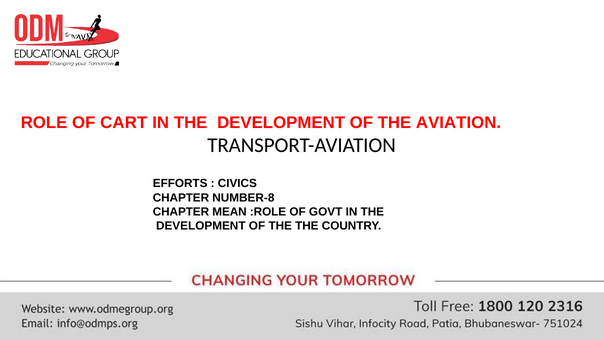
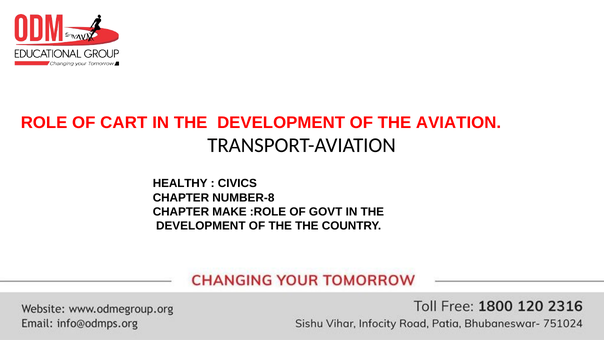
EFFORTS: EFFORTS -> HEALTHY (180, 183)
MEAN: MEAN -> MAKE (229, 212)
